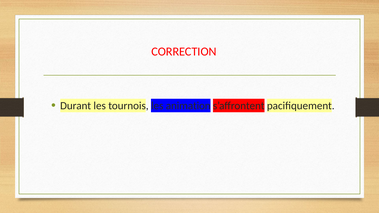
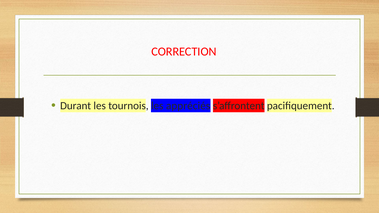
animation: animation -> appréciés (188, 106)
